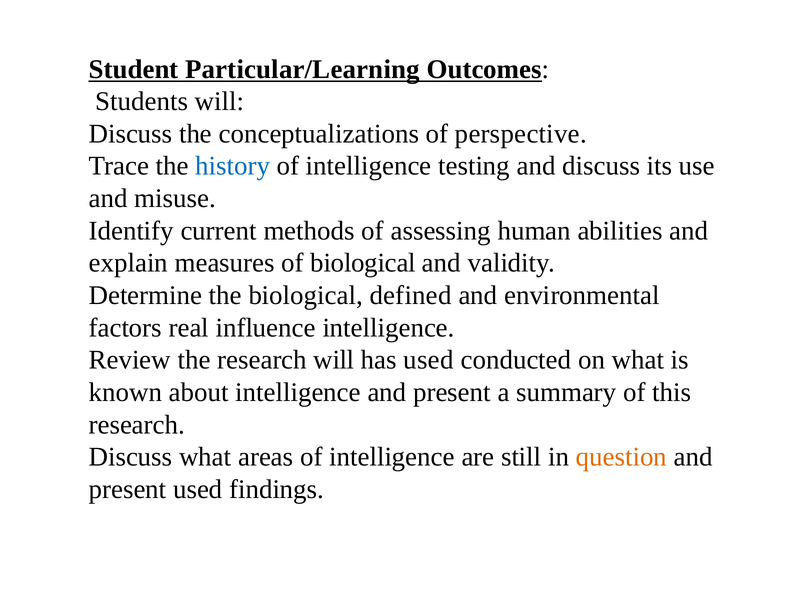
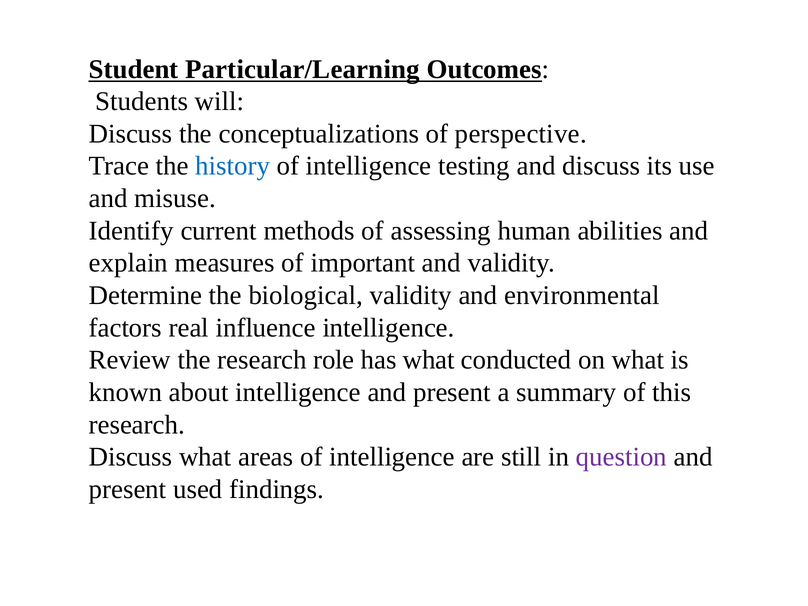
of biological: biological -> important (363, 263)
biological defined: defined -> validity (411, 295)
research will: will -> role (334, 360)
has used: used -> what (429, 360)
question colour: orange -> purple (621, 457)
